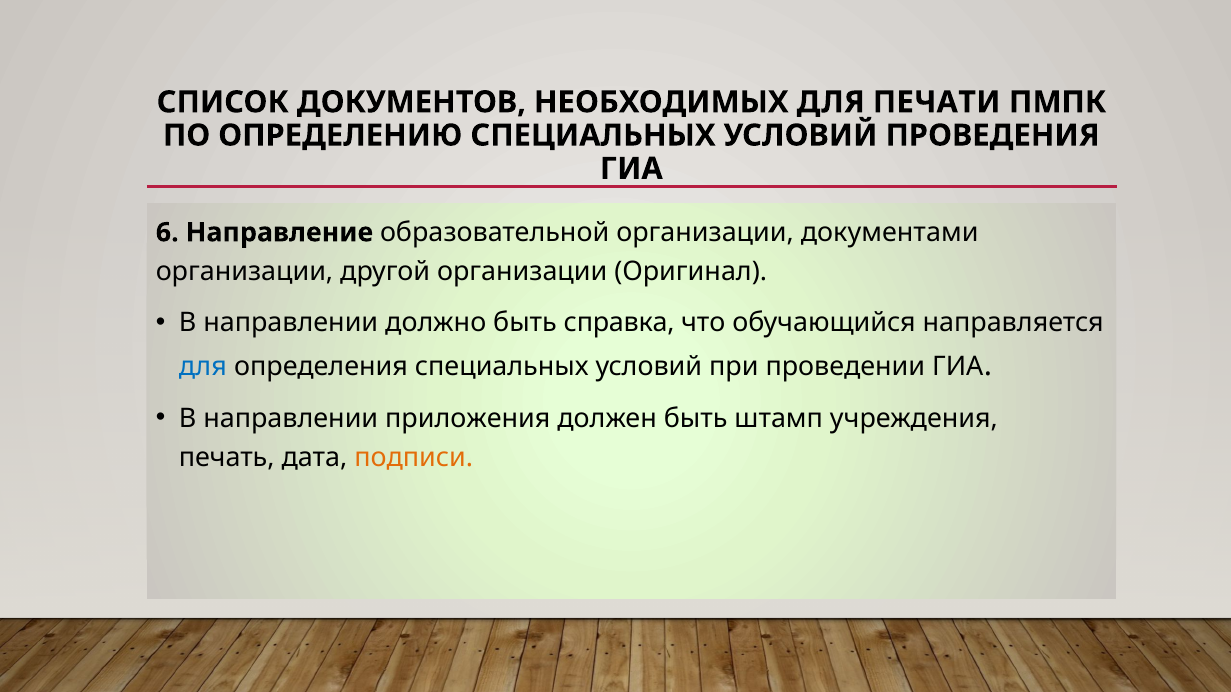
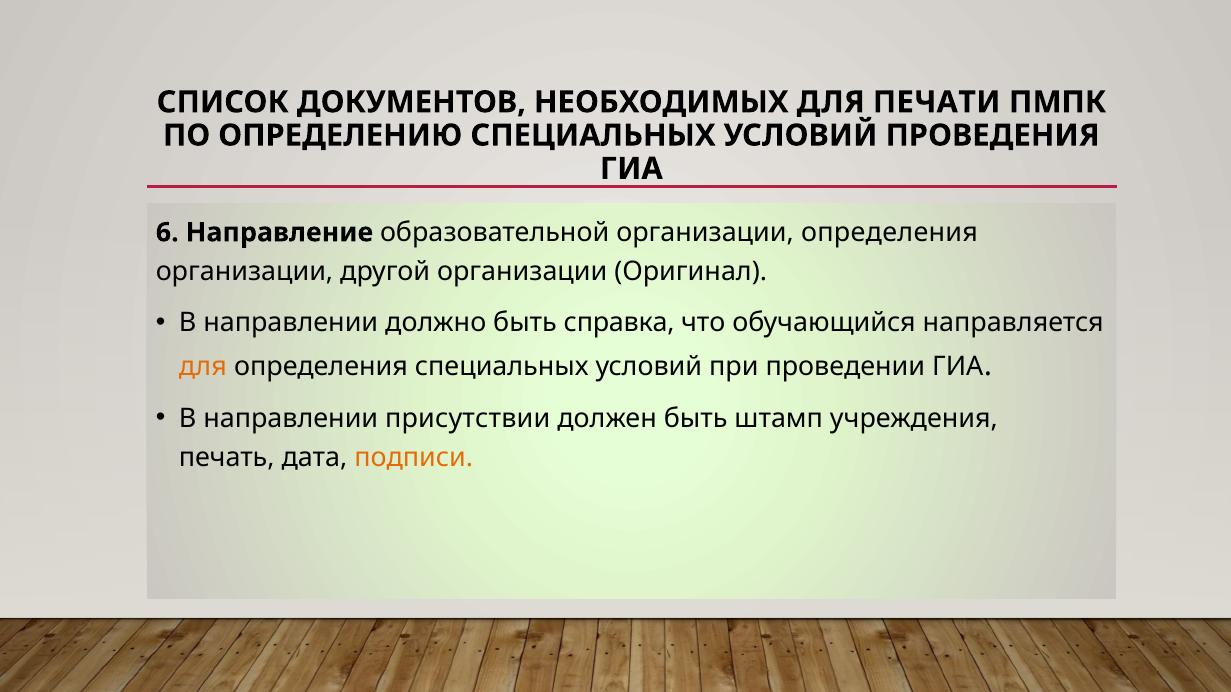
организации документами: документами -> определения (890, 233)
для colour: blue -> orange (203, 366)
приложения: приложения -> присутствии (468, 419)
